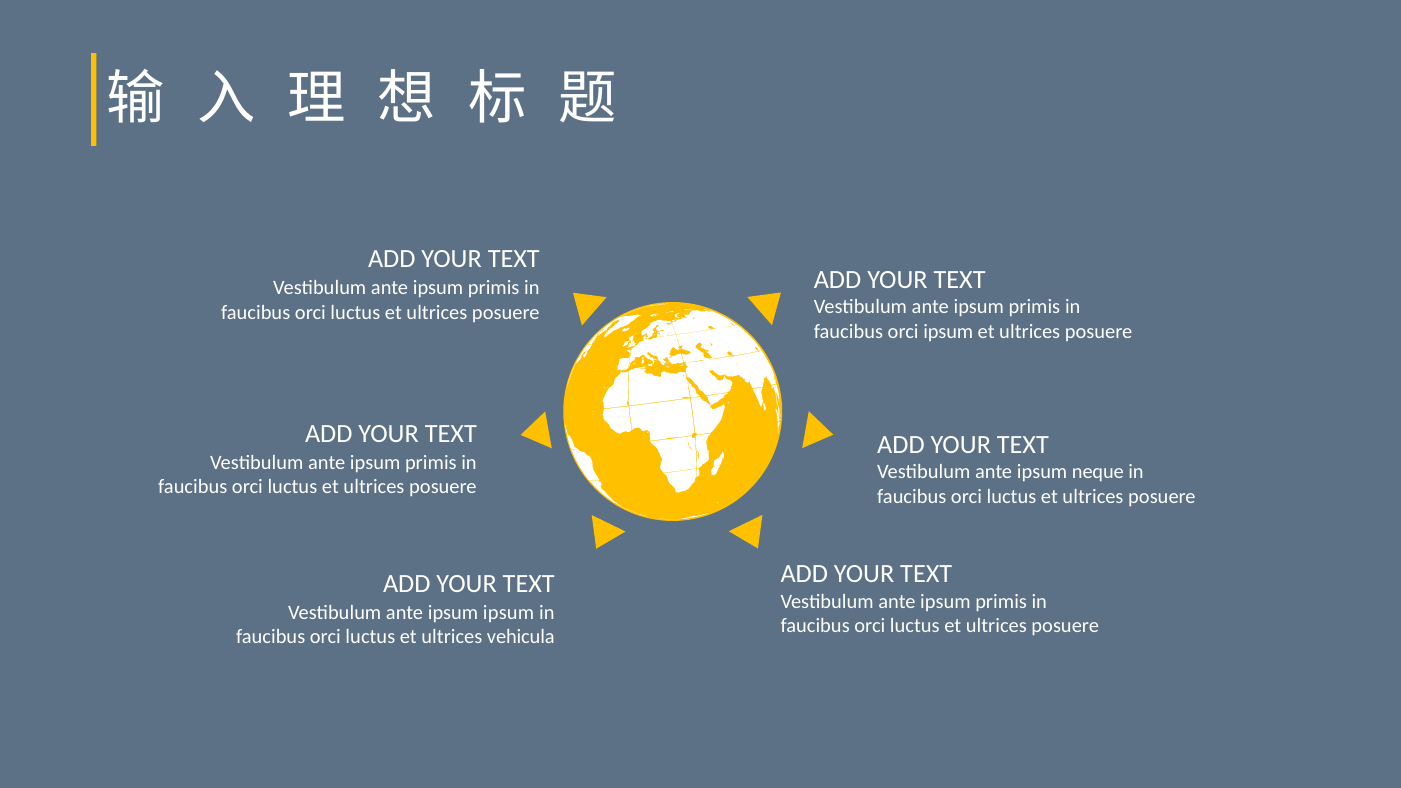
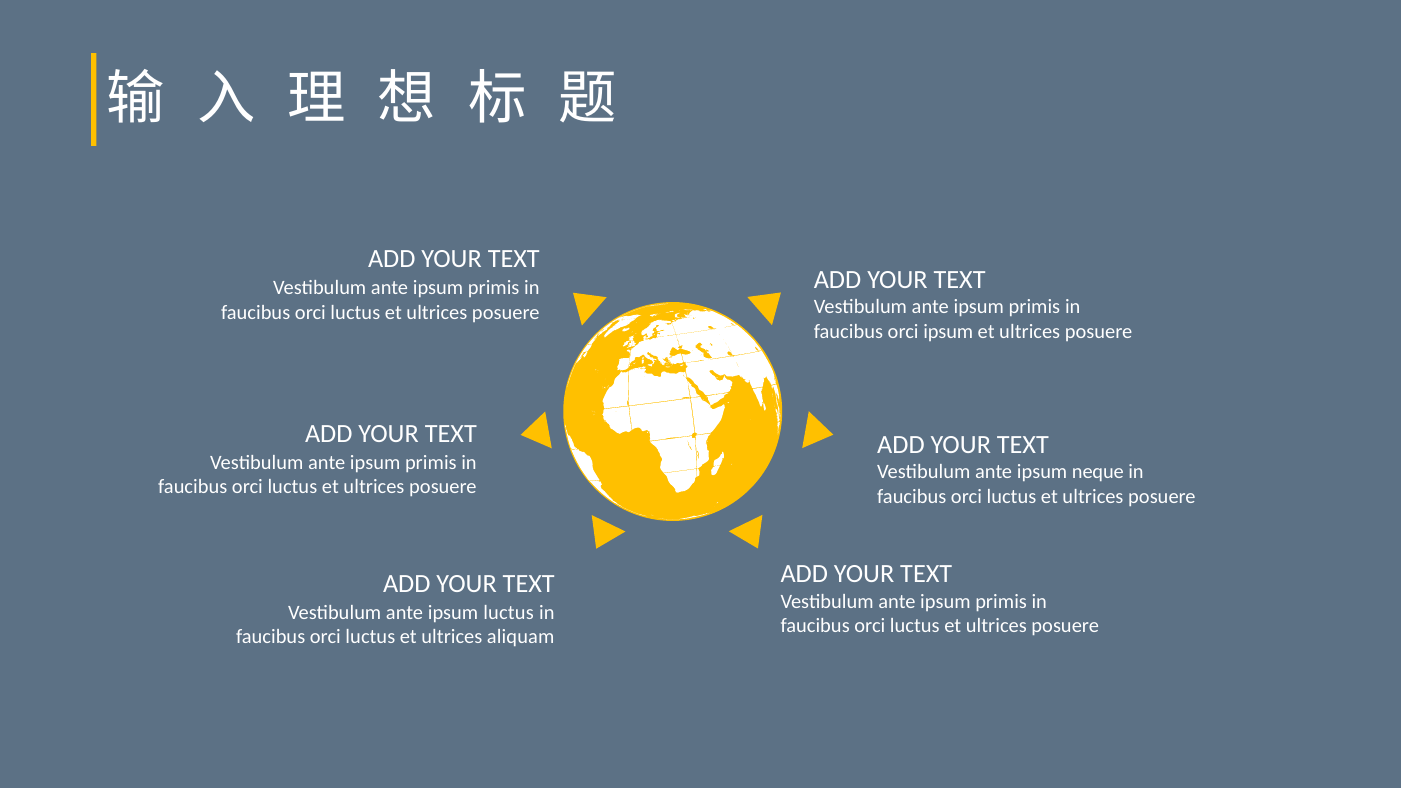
ipsum ipsum: ipsum -> luctus (509, 613)
vehicula: vehicula -> aliquam (521, 637)
